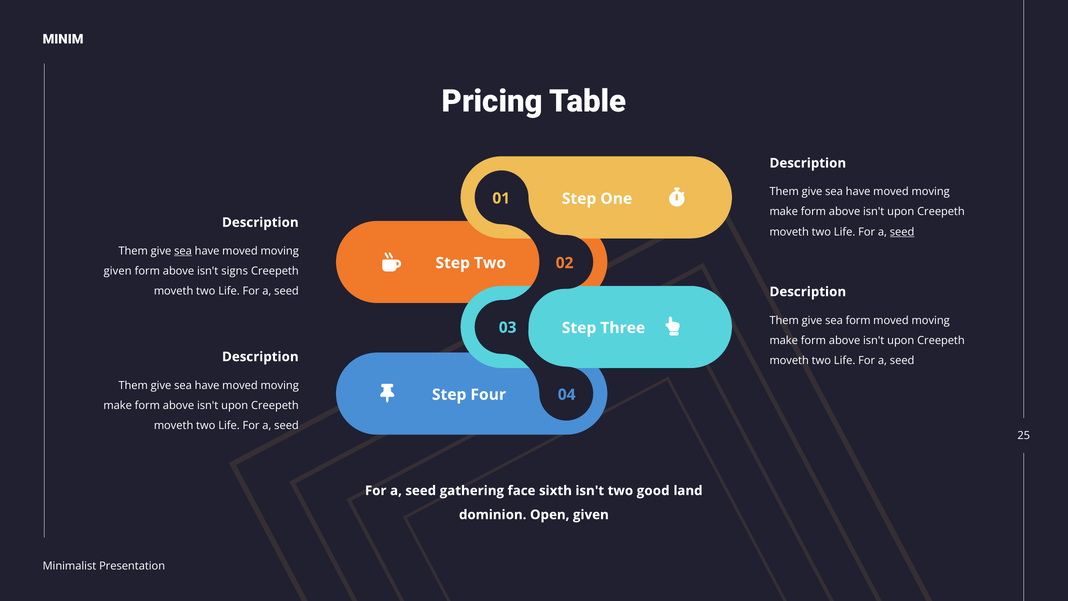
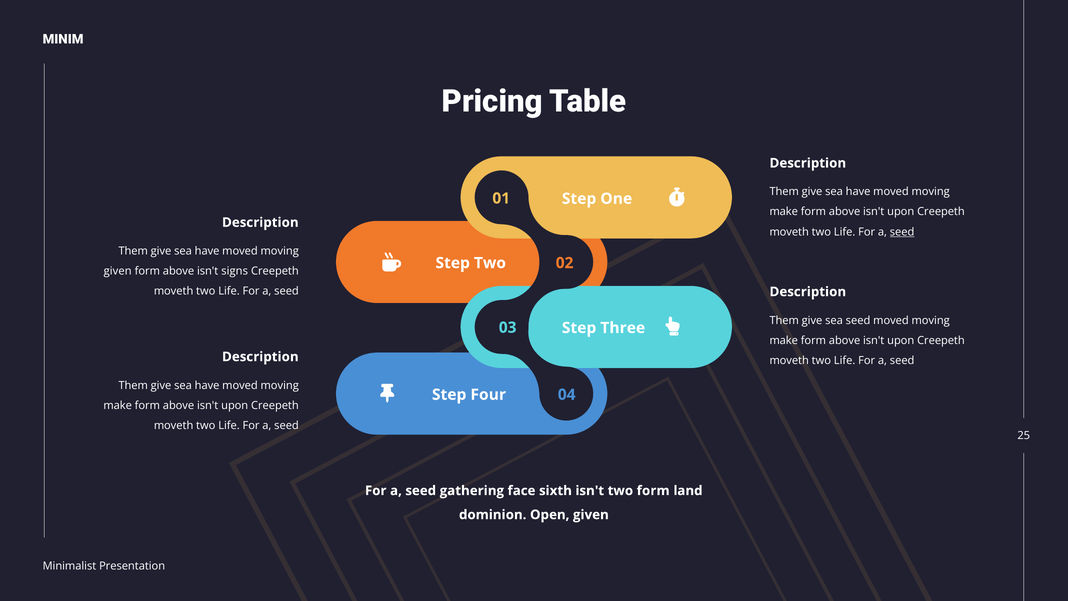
sea underline: present -> none (183, 251)
sea form: form -> seed (858, 320)
two good: good -> form (653, 491)
